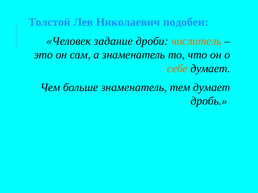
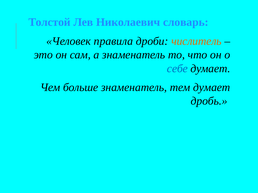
подобен: подобен -> словарь (186, 22)
задание: задание -> правила (113, 41)
себе colour: orange -> blue (177, 69)
